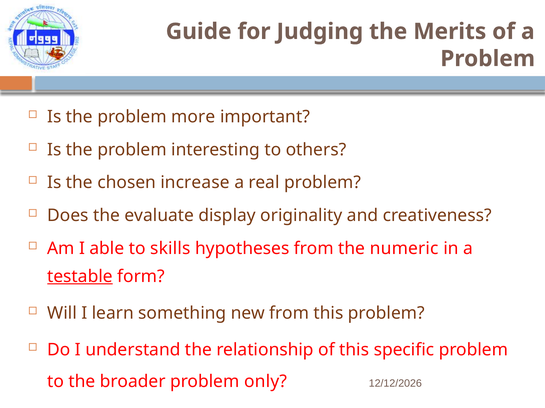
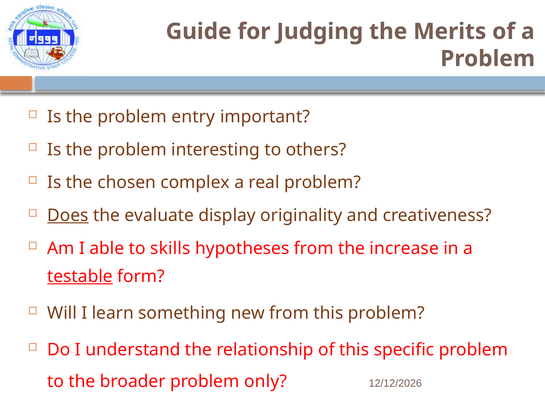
more: more -> entry (193, 117)
increase: increase -> complex (195, 183)
Does underline: none -> present (68, 216)
numeric: numeric -> increase (404, 249)
